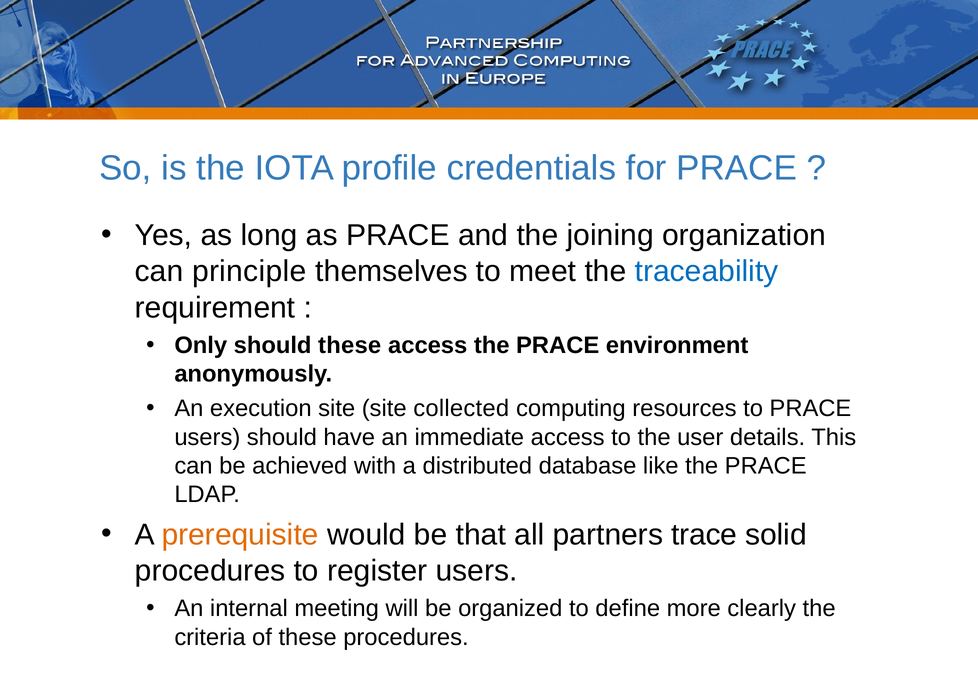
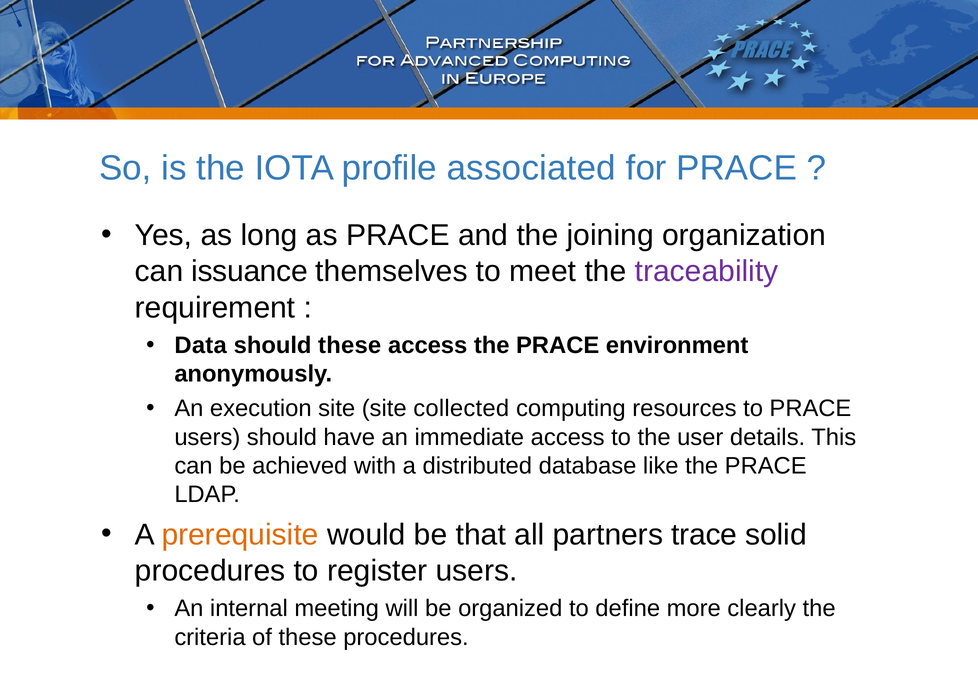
credentials: credentials -> associated (531, 168)
principle: principle -> issuance (250, 272)
traceability colour: blue -> purple (707, 272)
Only: Only -> Data (201, 345)
